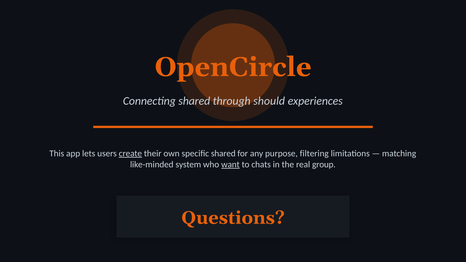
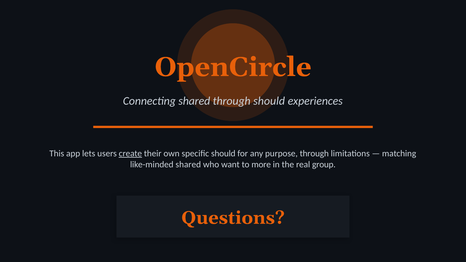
specific shared: shared -> should (223, 154)
purpose filtering: filtering -> through (314, 154)
like-minded system: system -> shared (188, 164)
want underline: present -> none (230, 164)
chats: chats -> more (261, 164)
